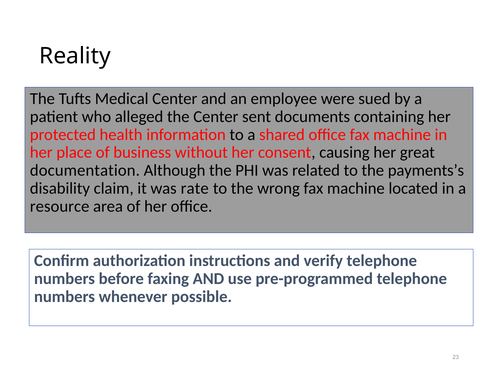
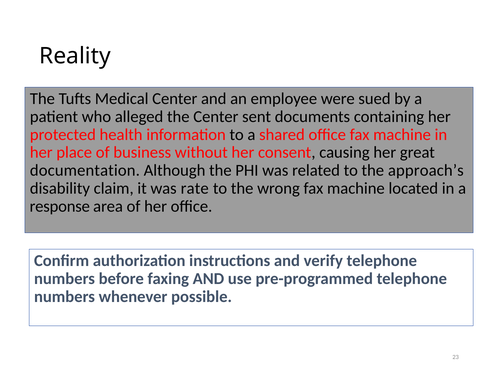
payments’s: payments’s -> approach’s (426, 170)
resource: resource -> response (60, 206)
